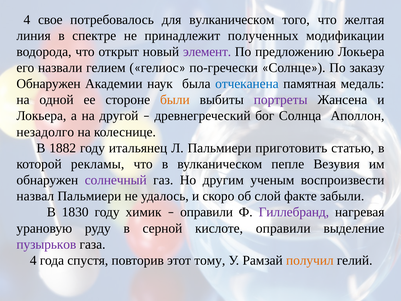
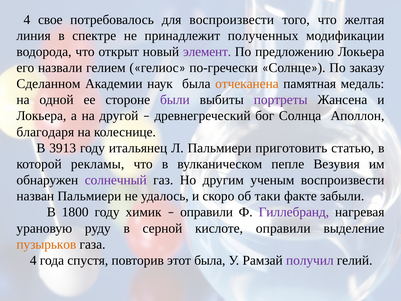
для вулканическом: вулканическом -> воспроизвести (232, 20)
Обнаружен: Обнаружен -> Сделанном (48, 84)
отчеканена colour: blue -> orange (247, 84)
были colour: orange -> purple (175, 100)
незадолго: незадолго -> благодаря (45, 132)
1882: 1882 -> 3913 (63, 148)
назвал: назвал -> назван (35, 196)
слой: слой -> таки (268, 196)
1830: 1830 -> 1800 (75, 212)
пузырьков colour: purple -> orange (46, 244)
этот тому: тому -> была (210, 260)
получил colour: orange -> purple (310, 260)
